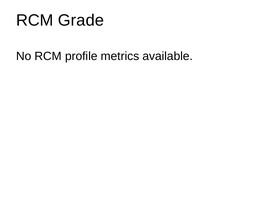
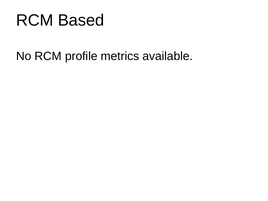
Grade: Grade -> Based (81, 20)
